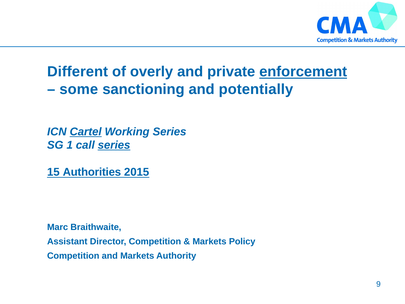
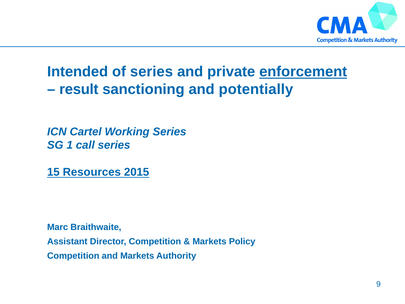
Different: Different -> Intended (78, 72)
of overly: overly -> series (151, 72)
some: some -> result (79, 89)
Cartel underline: present -> none (86, 132)
series underline: present -> none (114, 145)
Authorities: Authorities -> Resources (92, 172)
